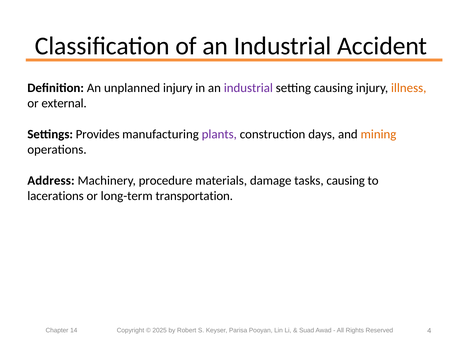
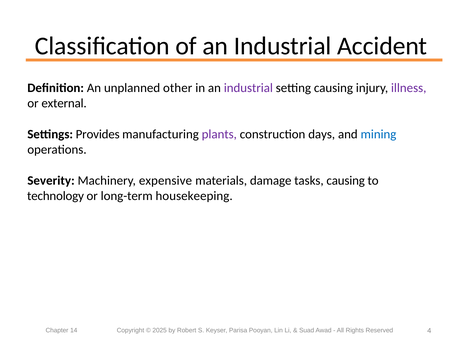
unplanned injury: injury -> other (178, 88)
illness colour: orange -> purple (409, 88)
mining colour: orange -> blue (378, 134)
Address: Address -> Severity (51, 181)
procedure: procedure -> expensive (165, 181)
lacerations: lacerations -> technology (56, 196)
transportation: transportation -> housekeeping (194, 196)
